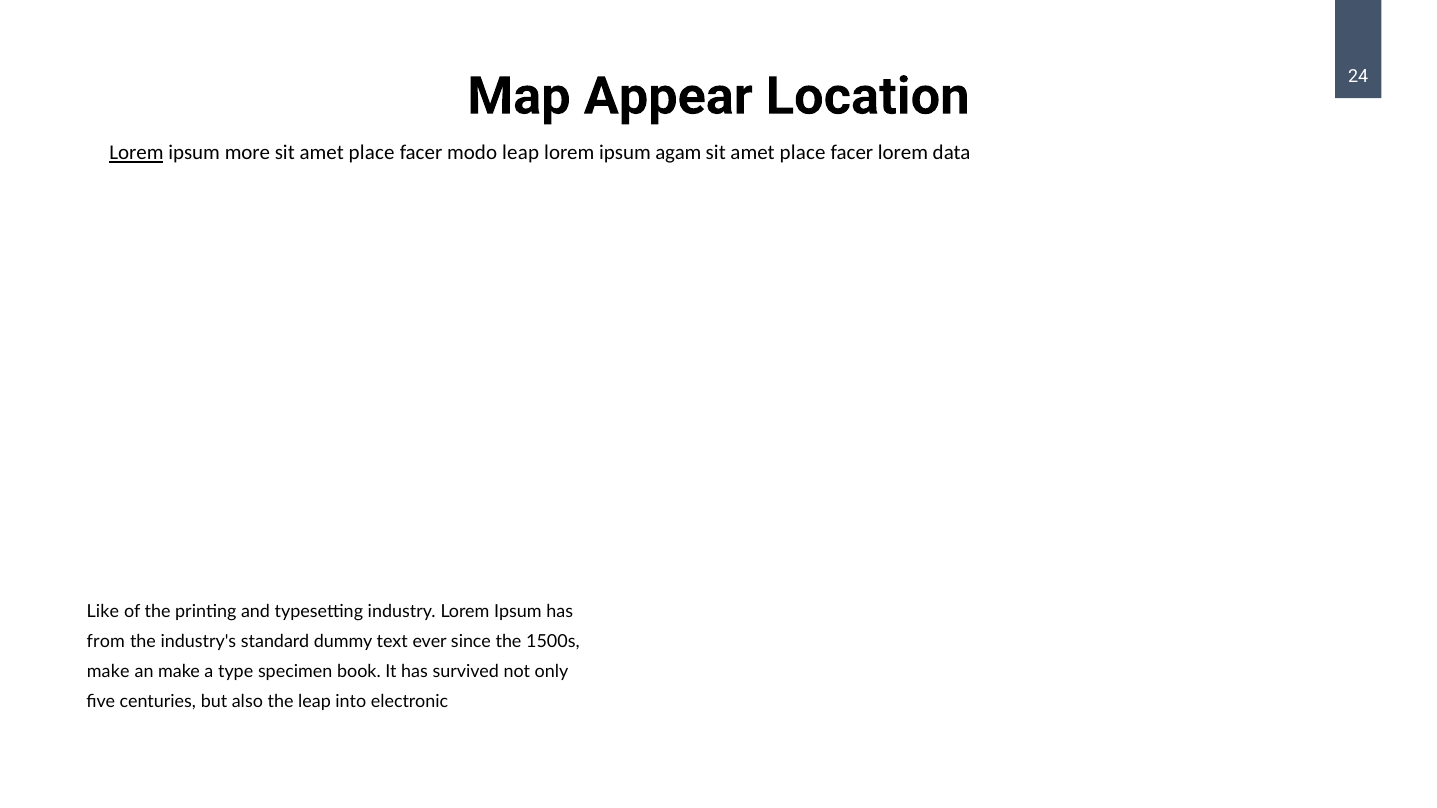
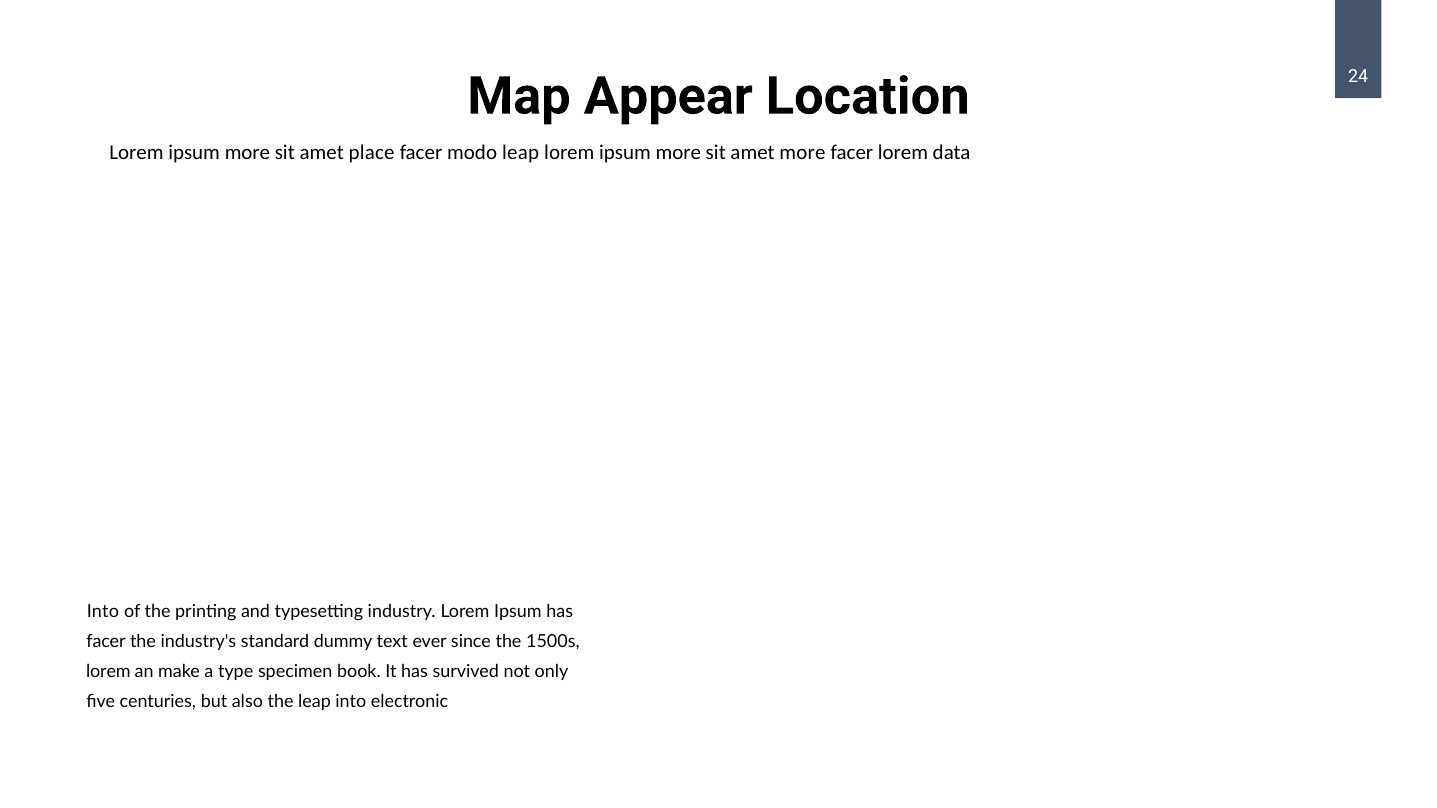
Lorem underline: present -> none (136, 153)
agam: agam -> more (678, 153)
place: place -> more (803, 153)
Like: Like -> Into (103, 612)
from: from -> facer (106, 642)
make: make -> lorem (108, 672)
